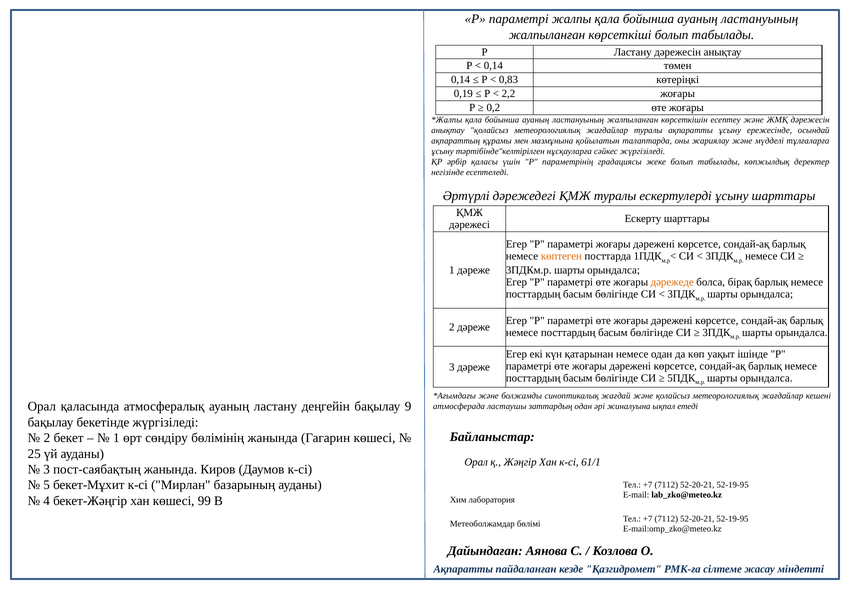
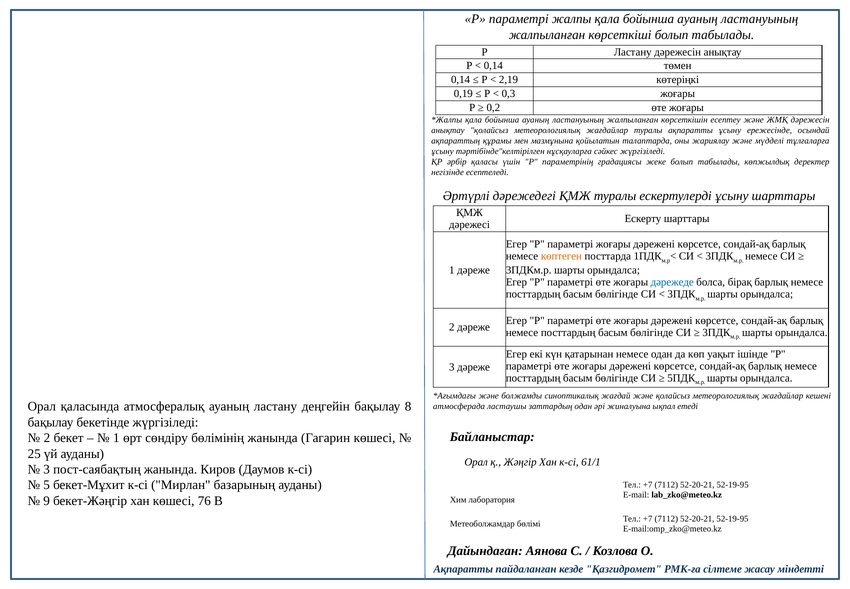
0,83: 0,83 -> 2,19 (508, 79)
2,2: 2,2 -> 0,3 (508, 94)
дәрежеде colour: orange -> blue (672, 282)
9: 9 -> 8 (408, 406)
4: 4 -> 9 (47, 500)
99: 99 -> 76 (204, 500)
